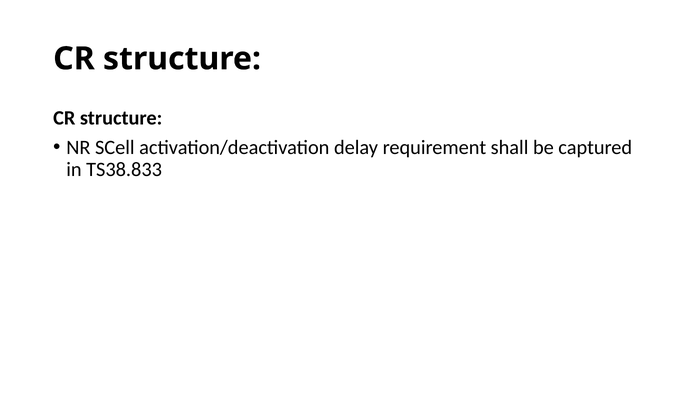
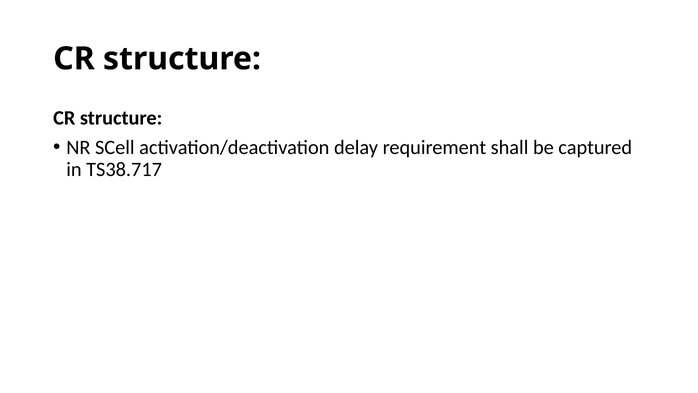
TS38.833: TS38.833 -> TS38.717 (124, 169)
